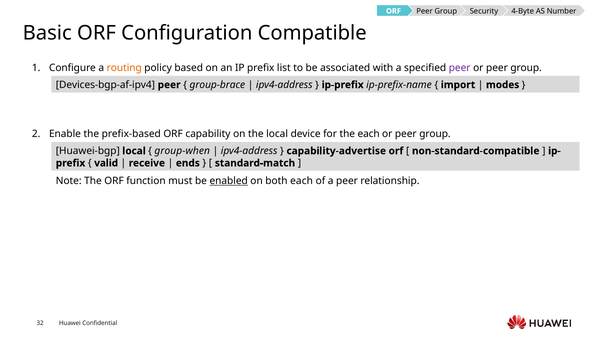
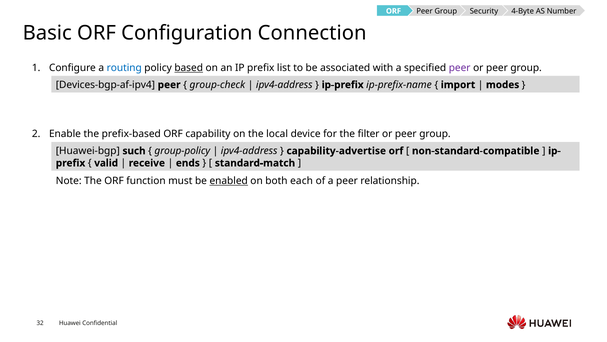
Compatible: Compatible -> Connection (312, 33)
routing colour: orange -> blue (124, 68)
based underline: none -> present (189, 68)
group-brace: group-brace -> group-check (217, 85)
the each: each -> filter (369, 134)
Huawei-bgp local: local -> such (134, 151)
group-when: group-when -> group-policy (182, 151)
